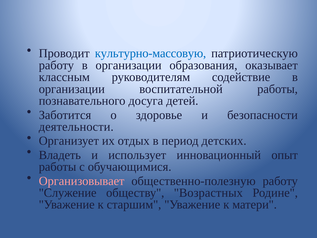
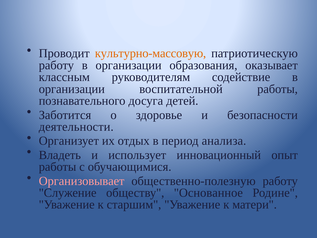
культурно-массовую colour: blue -> orange (151, 53)
детских: детских -> анализа (224, 141)
Возрастных: Возрастных -> Основанное (208, 193)
